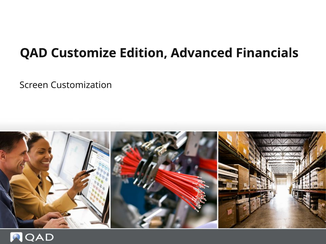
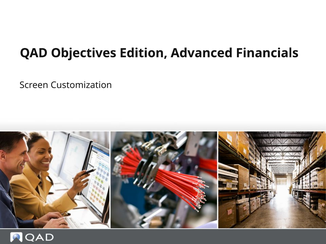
Customize: Customize -> Objectives (84, 53)
